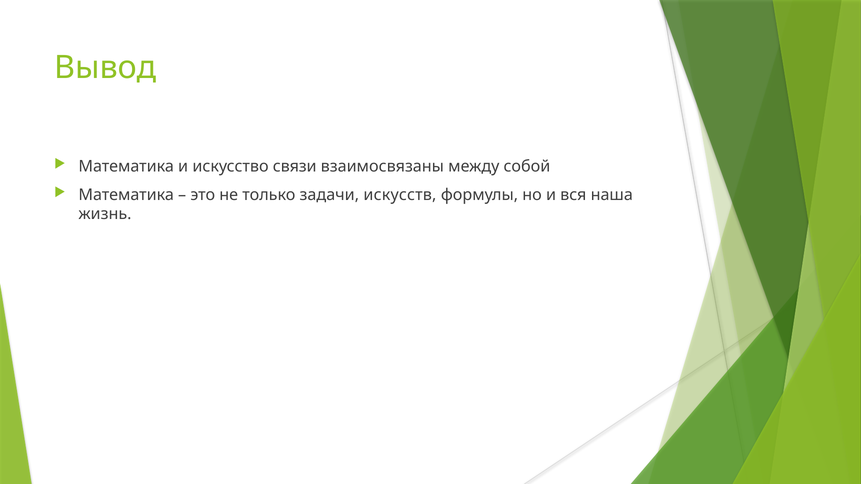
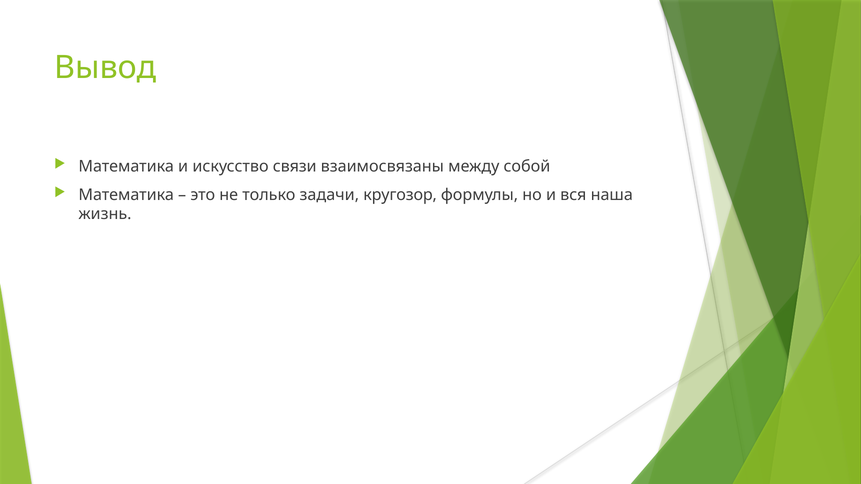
искусств: искусств -> кругозор (400, 195)
